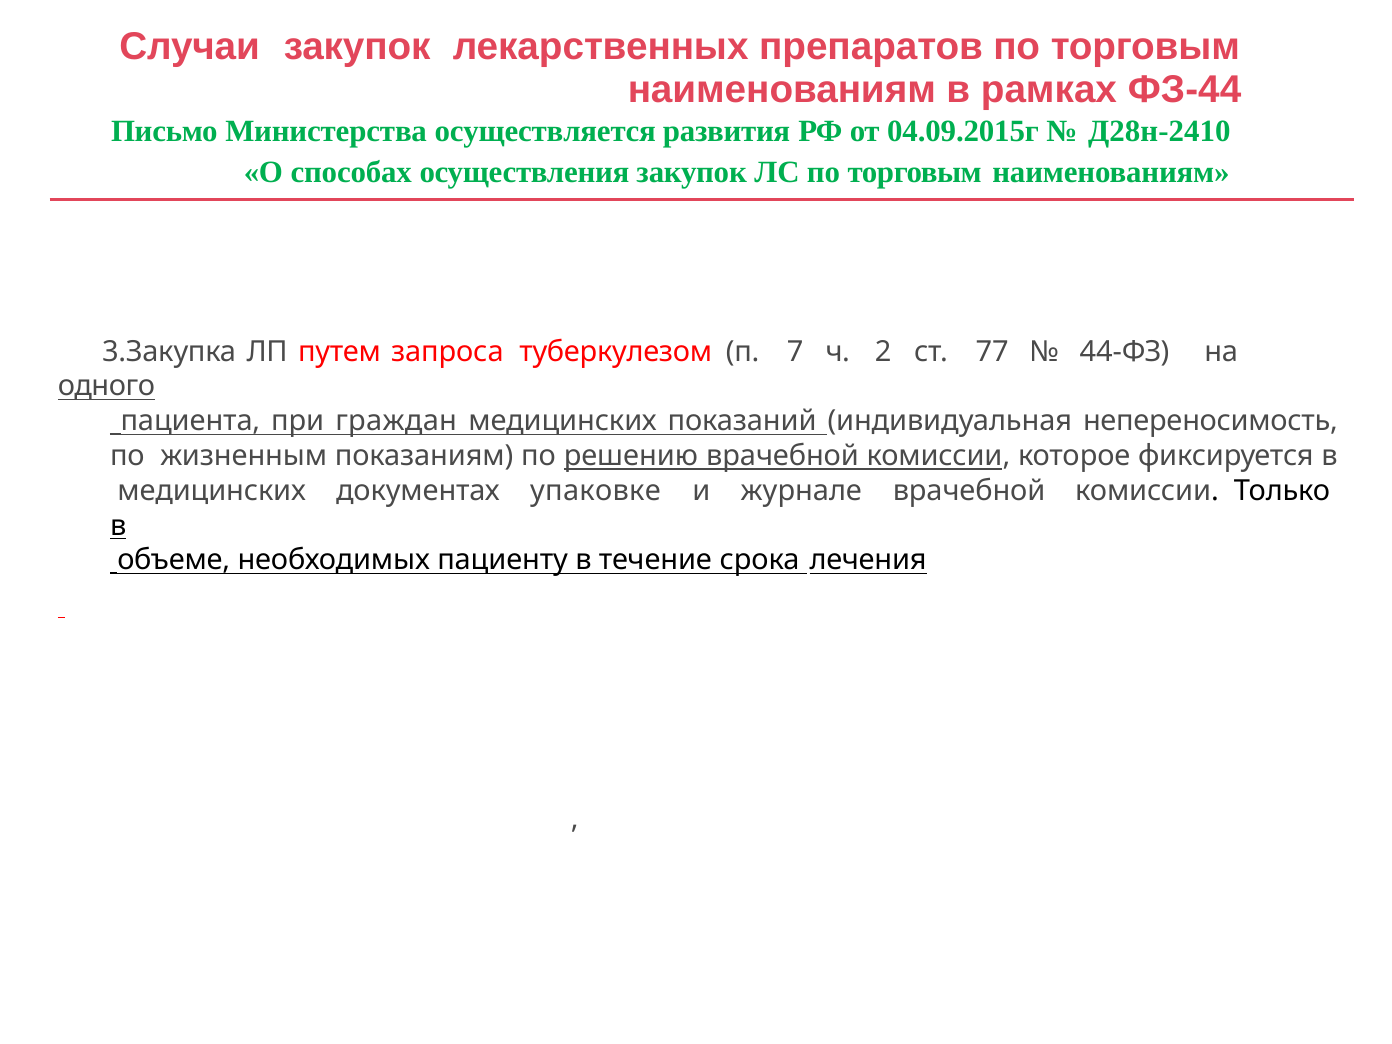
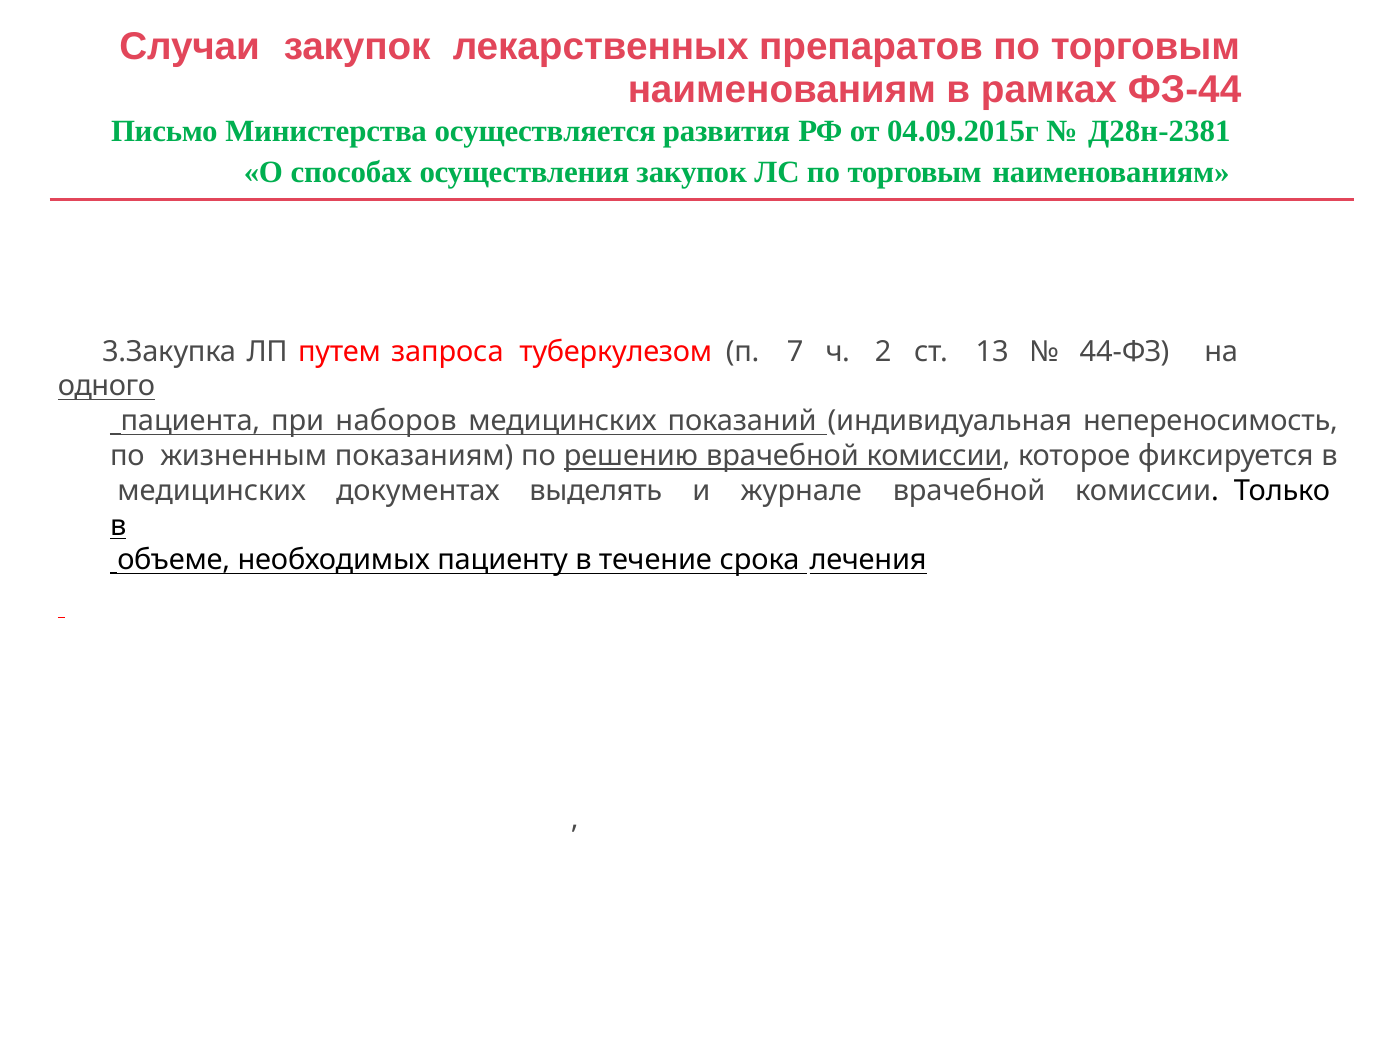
Д28н-2410: Д28н-2410 -> Д28н-2381 (1159, 132)
77: 77 -> 13 (992, 351)
граждан: граждан -> наборов (396, 421)
упаковке: упаковке -> выделять (596, 491)
